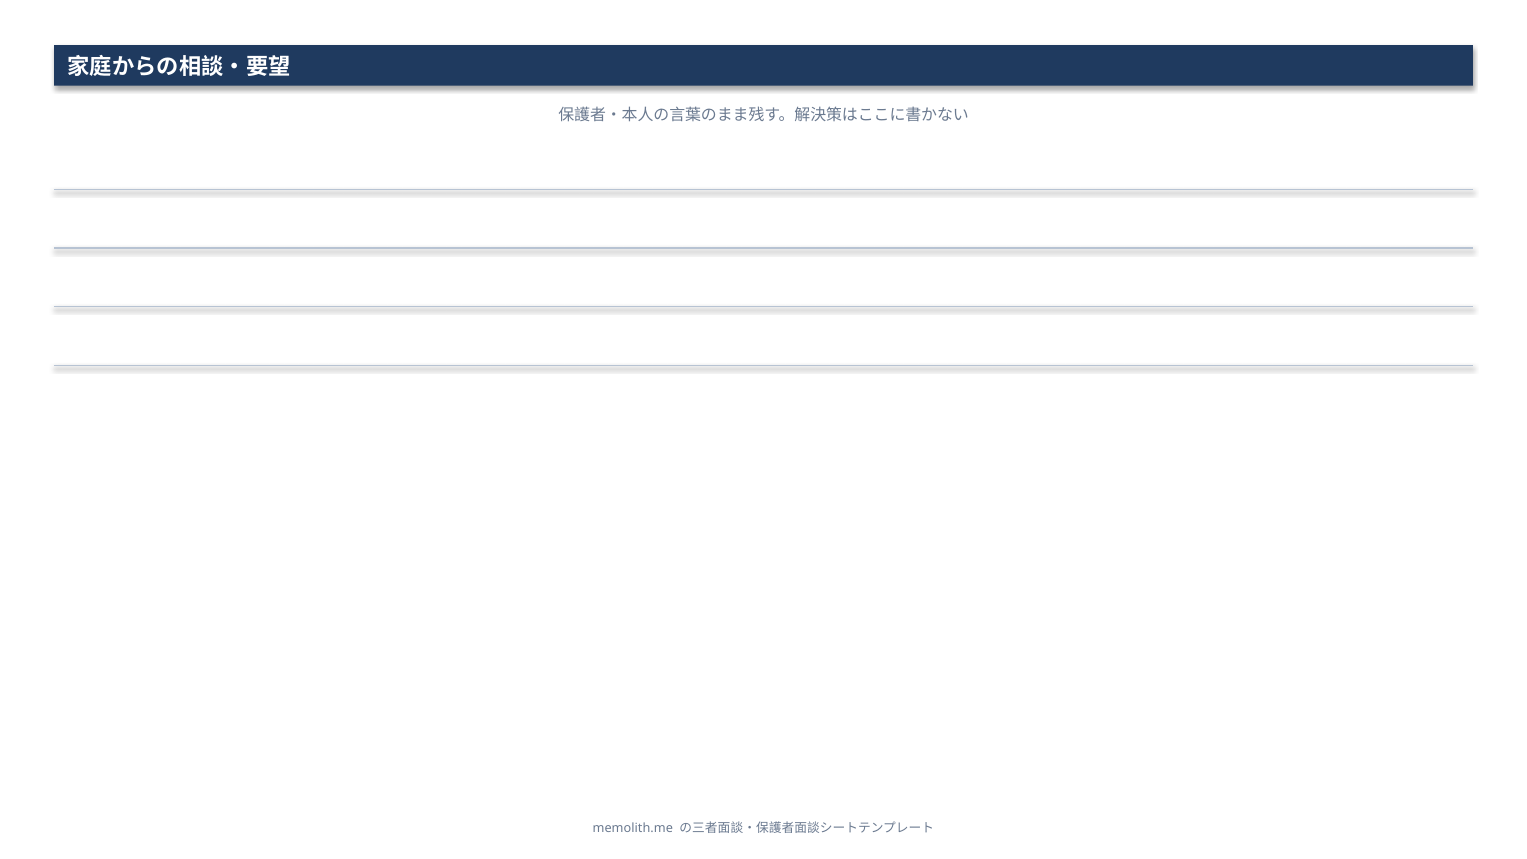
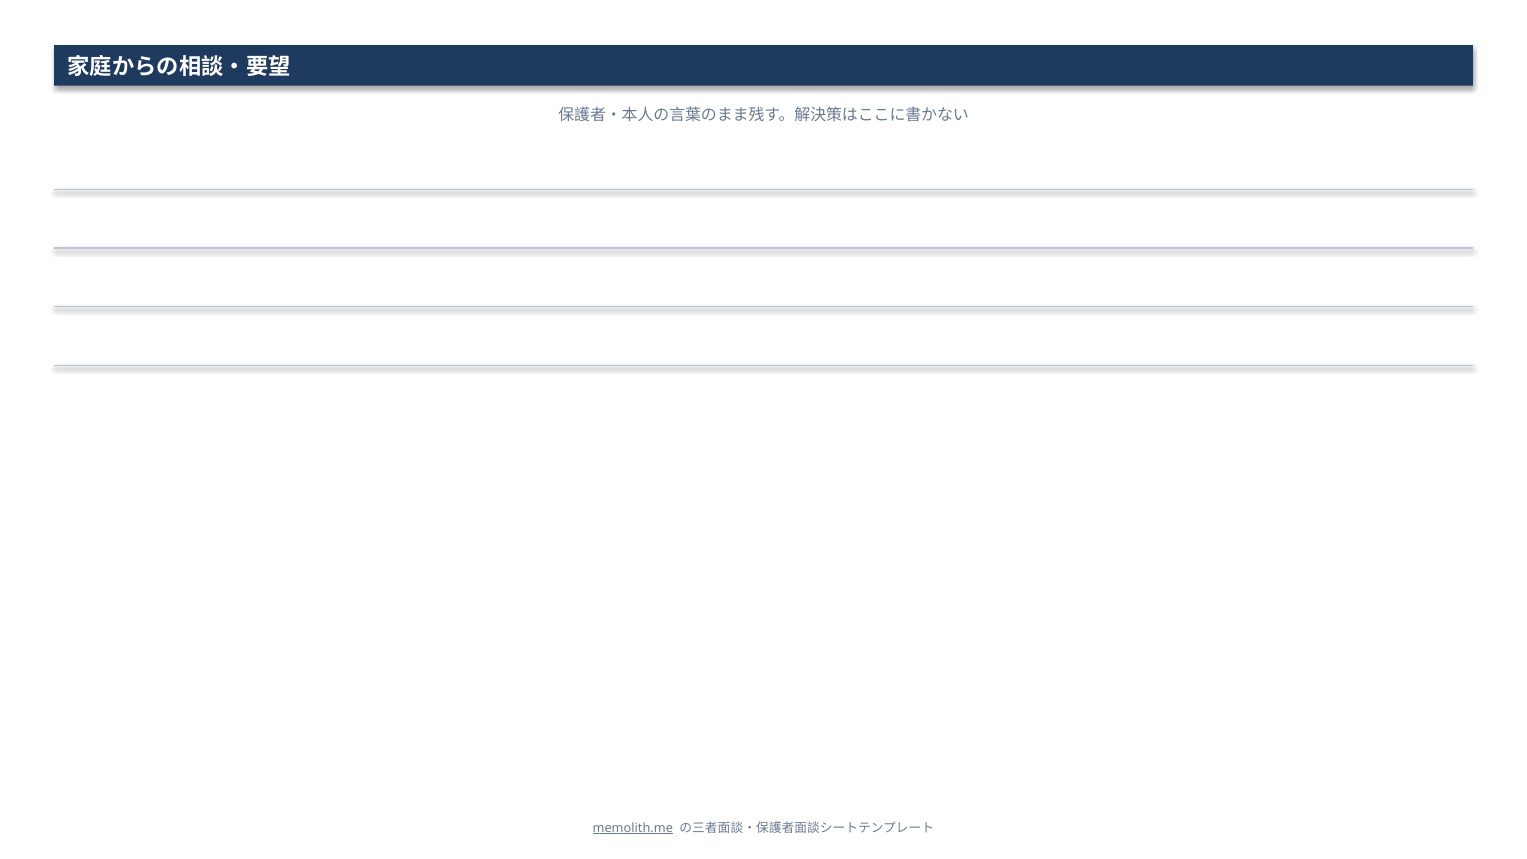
memolith.me underline: none -> present (633, 828)
